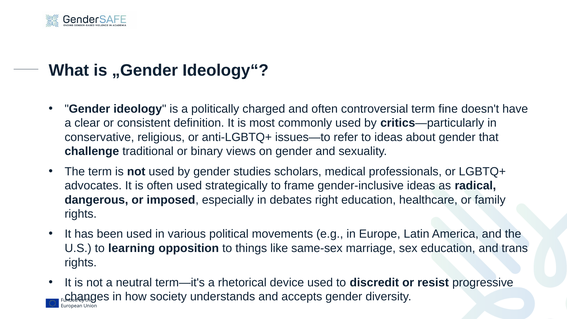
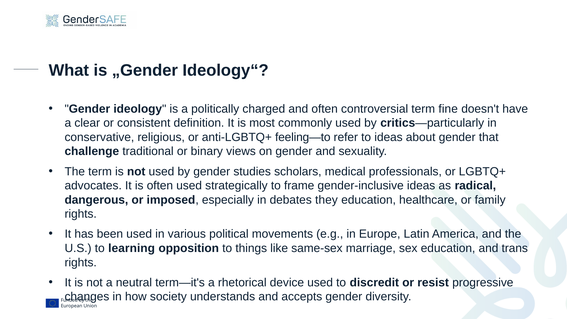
issues—to: issues—to -> feeling—to (303, 137)
right: right -> they (326, 200)
